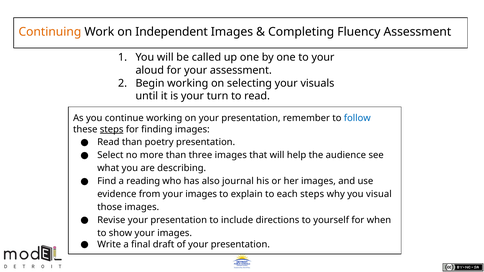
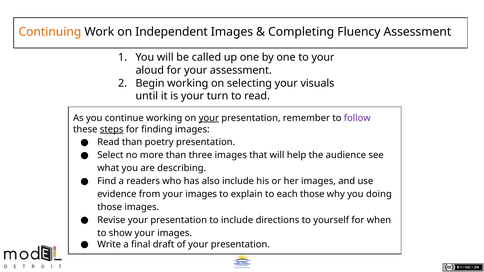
your underline: none -> present (209, 118)
follow colour: blue -> purple (357, 118)
reading: reading -> readers (143, 181)
also journal: journal -> include (238, 181)
each steps: steps -> those (312, 194)
visual: visual -> doing (379, 194)
